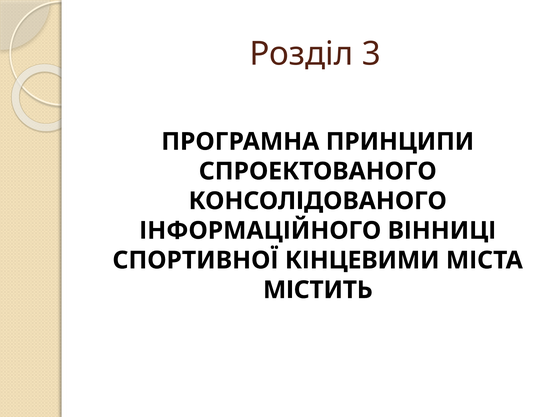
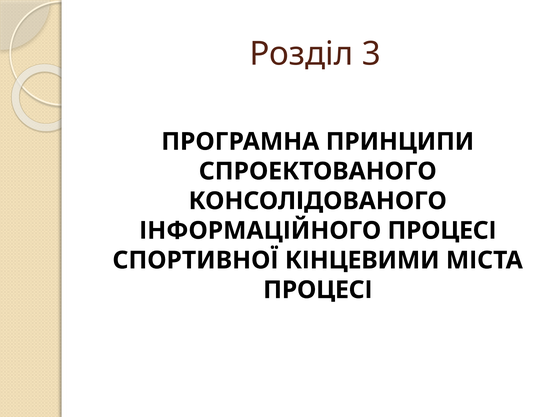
ІНФОРМАЦІЙНОГО ВІННИЦІ: ВІННИЦІ -> ПРОЦЕСІ (442, 231)
МІСТИТЬ: МІСТИТЬ -> ПРОЦЕСІ (318, 290)
